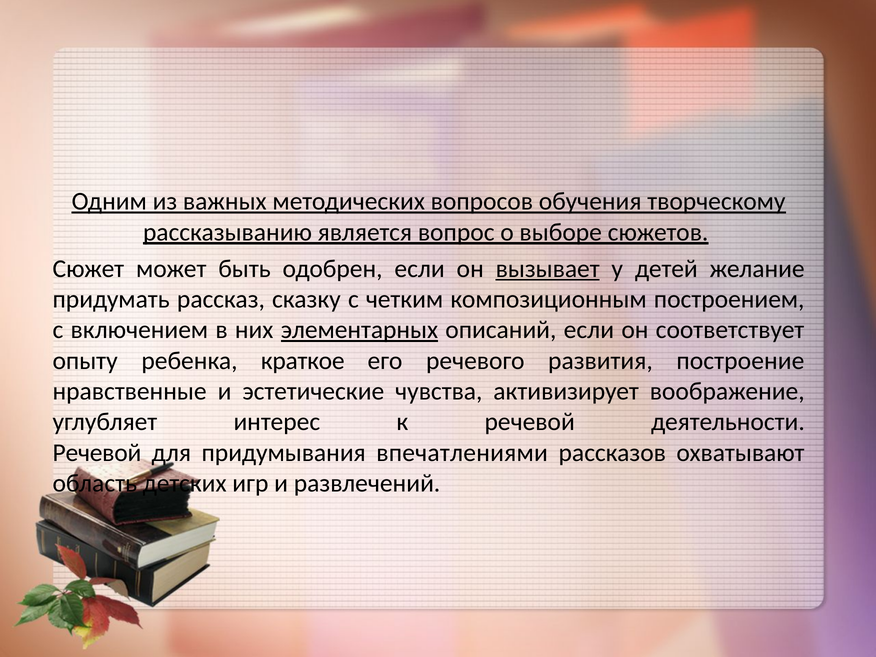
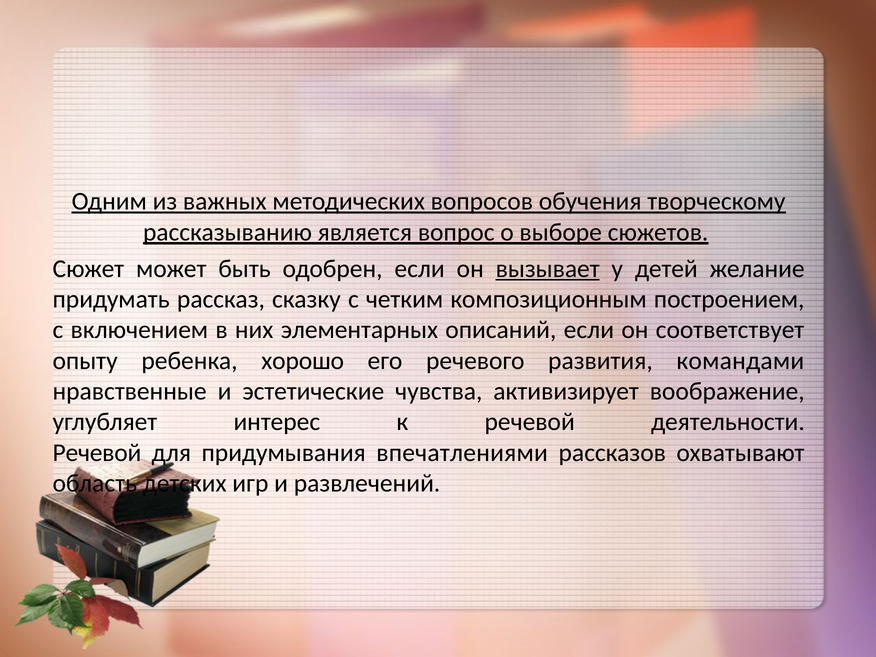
элементарных underline: present -> none (359, 330)
краткое: краткое -> хорошо (303, 361)
построение: построение -> командами (740, 361)
